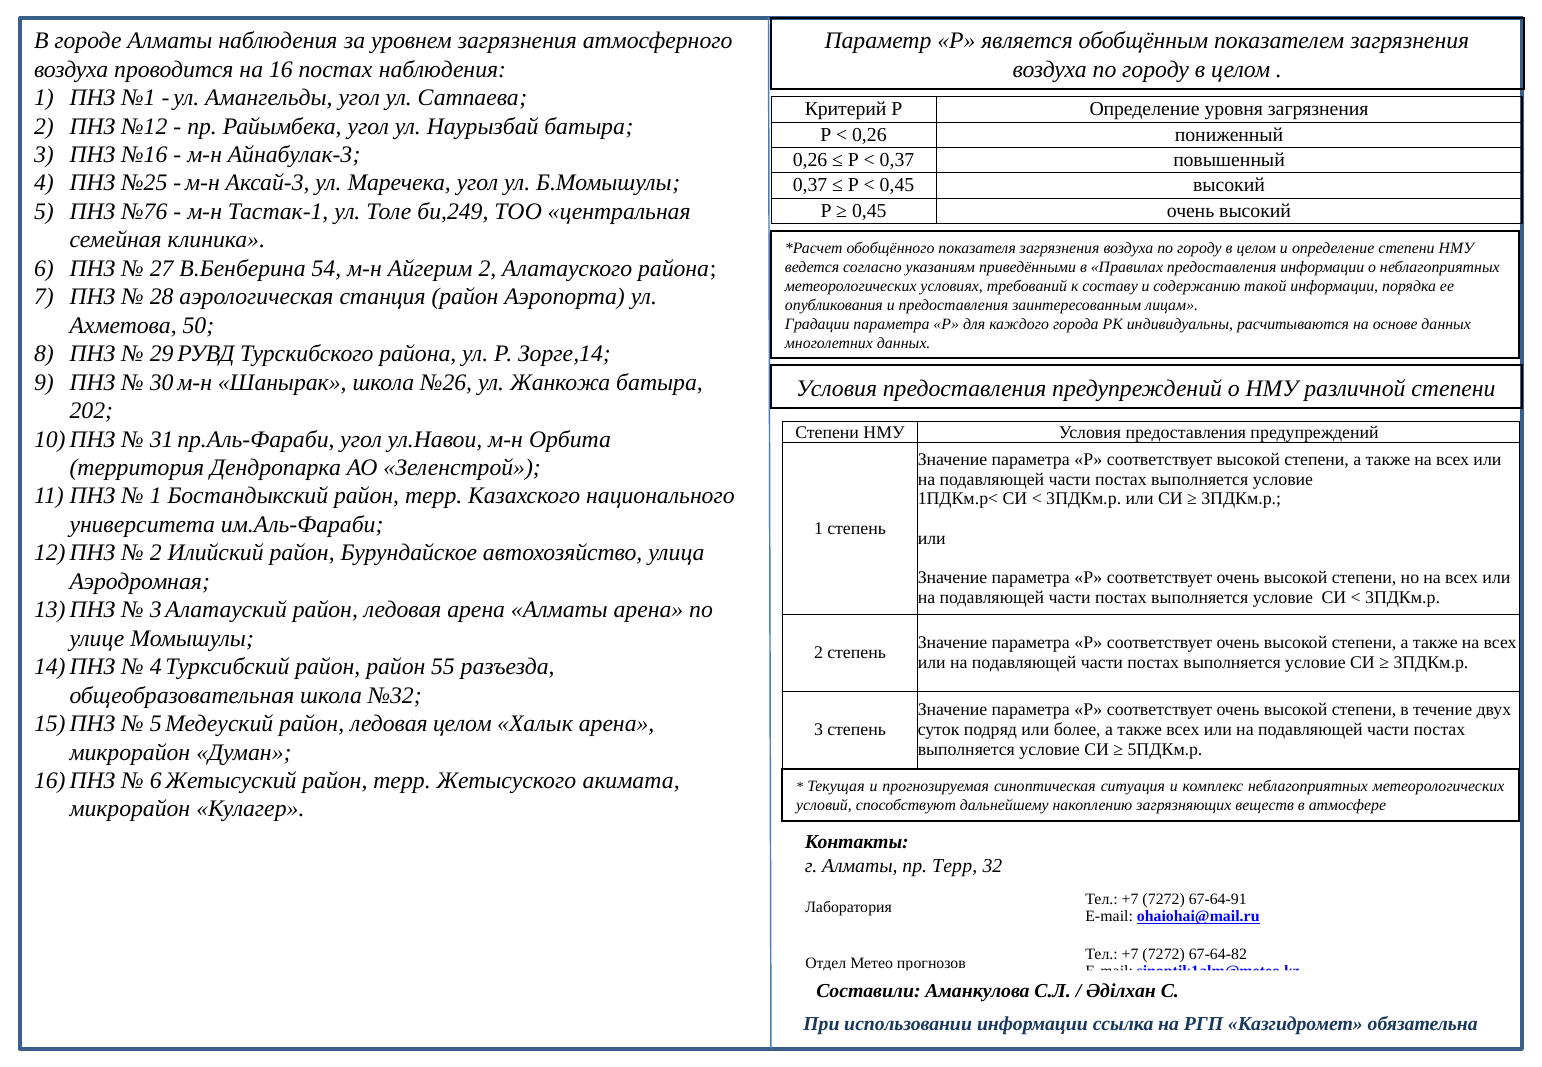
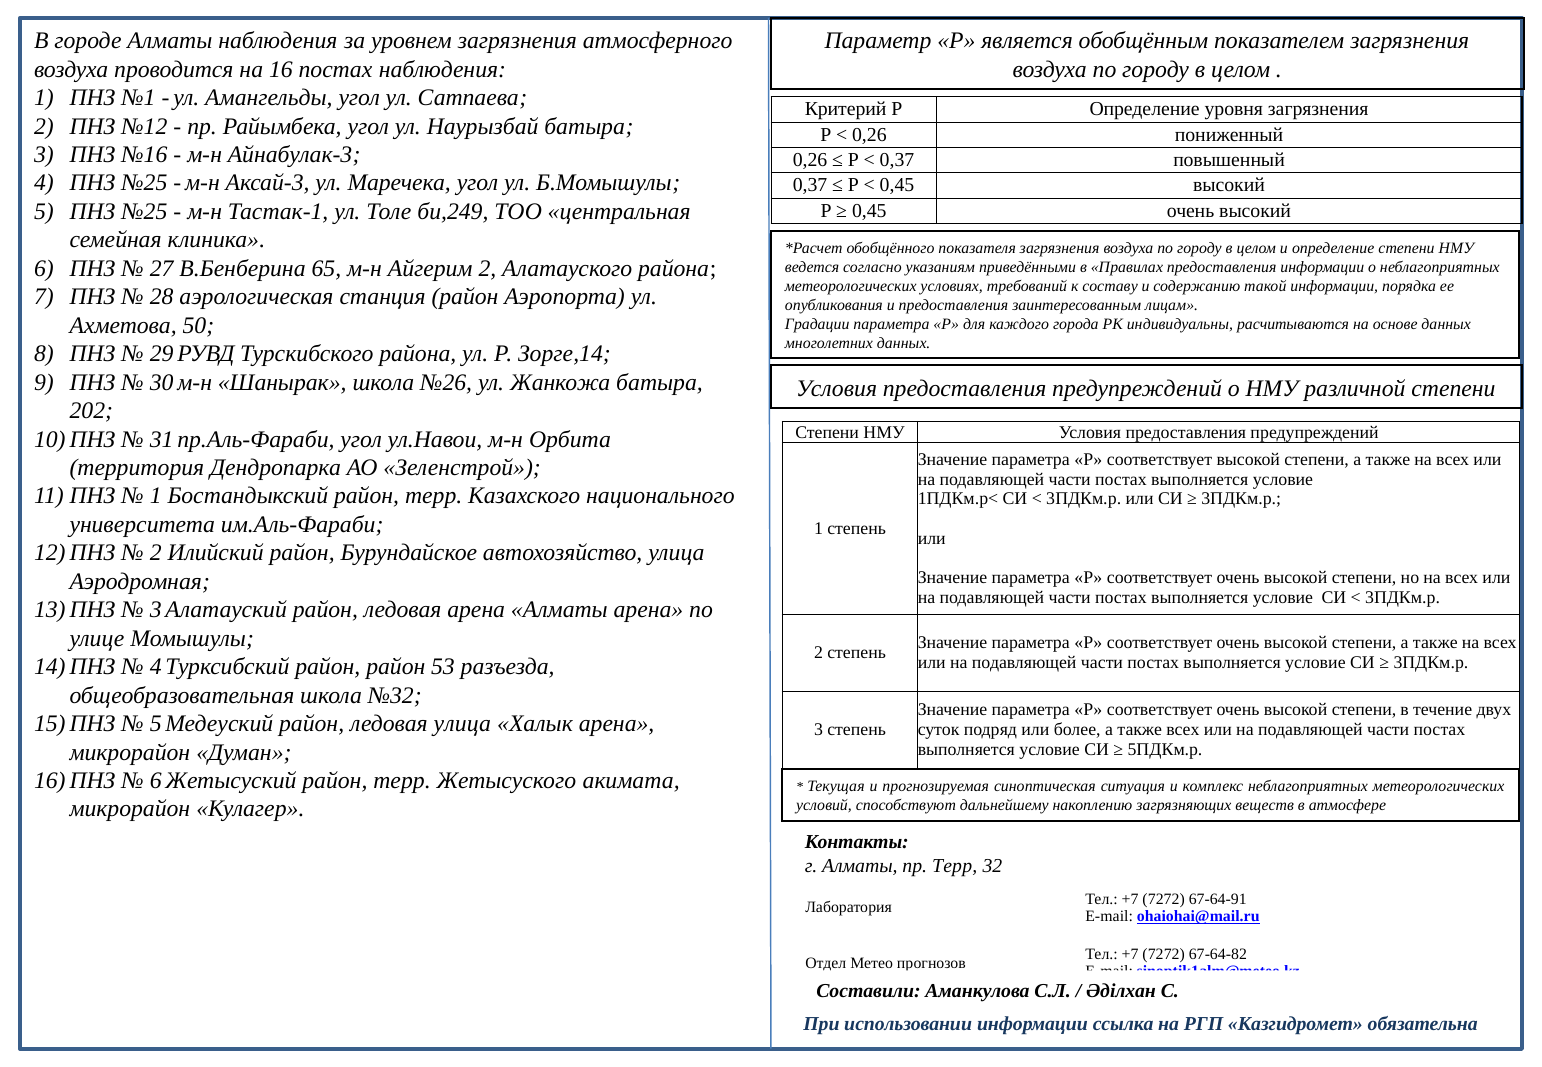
5 ПНЗ №76: №76 -> №25 (144, 212)
54: 54 -> 65 (326, 269)
55: 55 -> 53 (443, 667)
ледовая целом: целом -> улица (462, 724)
